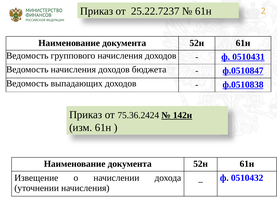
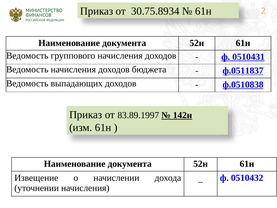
25.22.7237: 25.22.7237 -> 30.75.8934 (155, 11)
ф.0510847: ф.0510847 -> ф.0511837 (243, 71)
75.36.2424: 75.36.2424 -> 83.89.1997 (138, 115)
